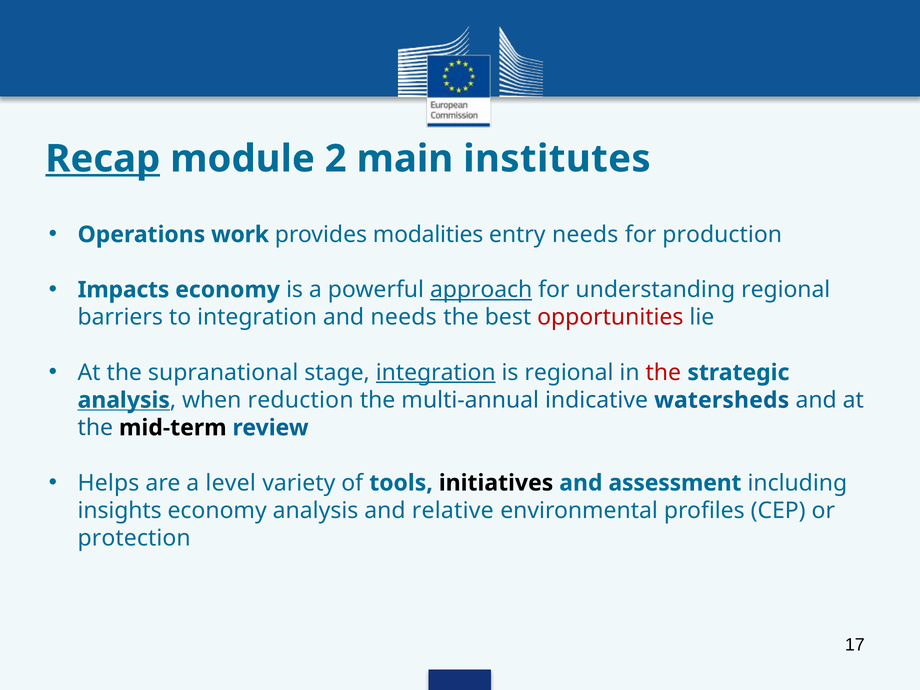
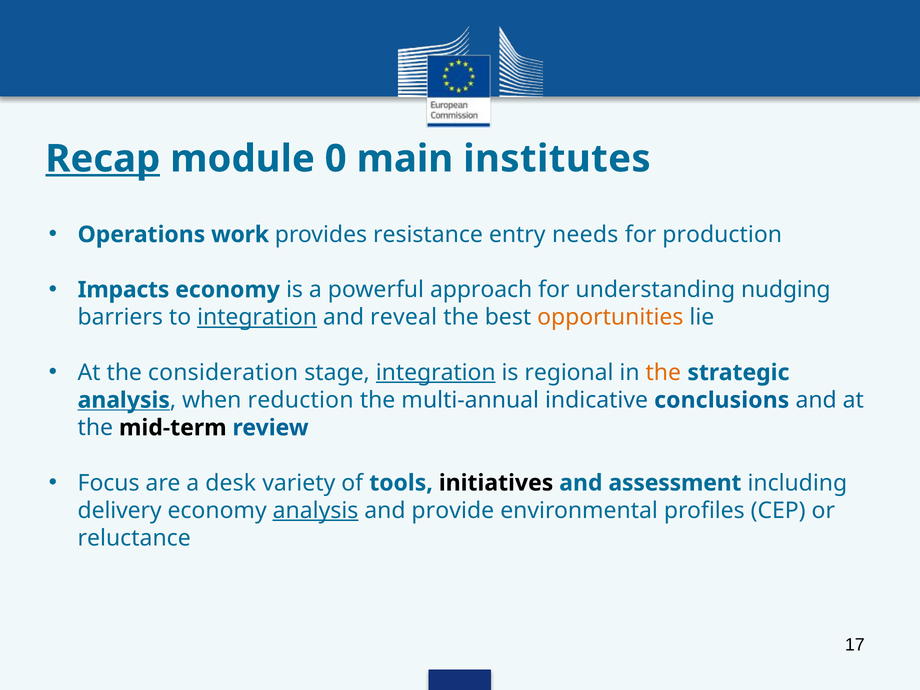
2: 2 -> 0 (336, 159)
modalities: modalities -> resistance (428, 235)
approach underline: present -> none (481, 290)
understanding regional: regional -> nudging (786, 290)
integration underline: none -> present (257, 317)
and needs: needs -> reveal (404, 317)
opportunities colour: red -> orange (610, 317)
supranational: supranational -> consideration (223, 373)
the colour: red -> orange (663, 373)
watersheds: watersheds -> conclusions (722, 400)
Helps: Helps -> Focus (109, 483)
level: level -> desk (231, 483)
insights: insights -> delivery (120, 511)
analysis underline: none -> present (316, 511)
relative: relative -> provide (453, 511)
protection: protection -> reluctance (134, 538)
